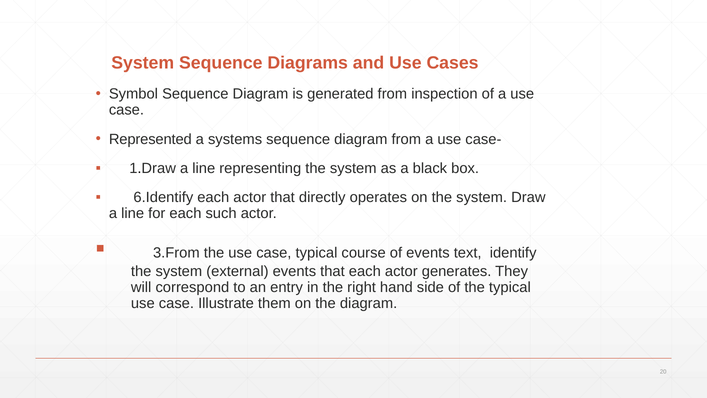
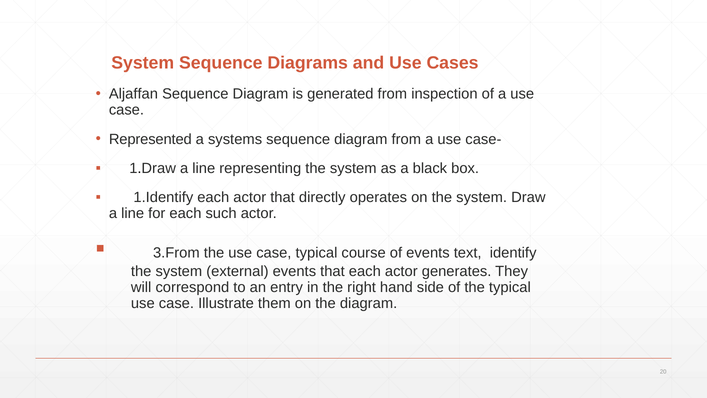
Symbol: Symbol -> Aljaffan (133, 94)
6.Identify: 6.Identify -> 1.Identify (163, 197)
